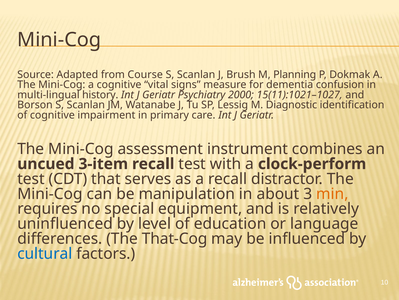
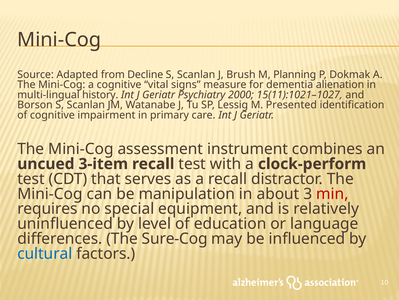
Course: Course -> Decline (145, 74)
confusion: confusion -> alienation (340, 85)
Diagnostic: Diagnostic -> Presented (291, 105)
min colour: orange -> red (332, 193)
That-Cog: That-Cog -> Sure-Cog (175, 238)
